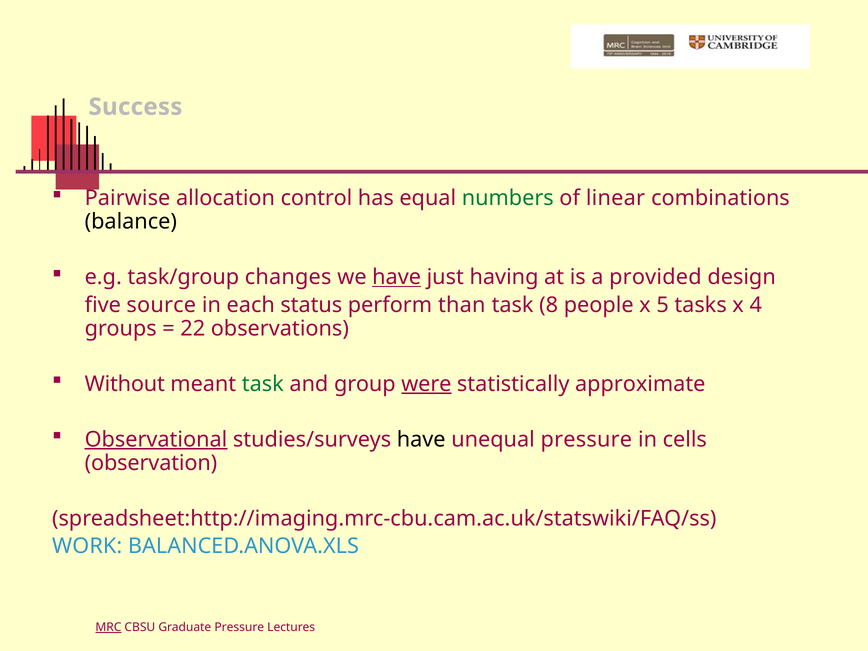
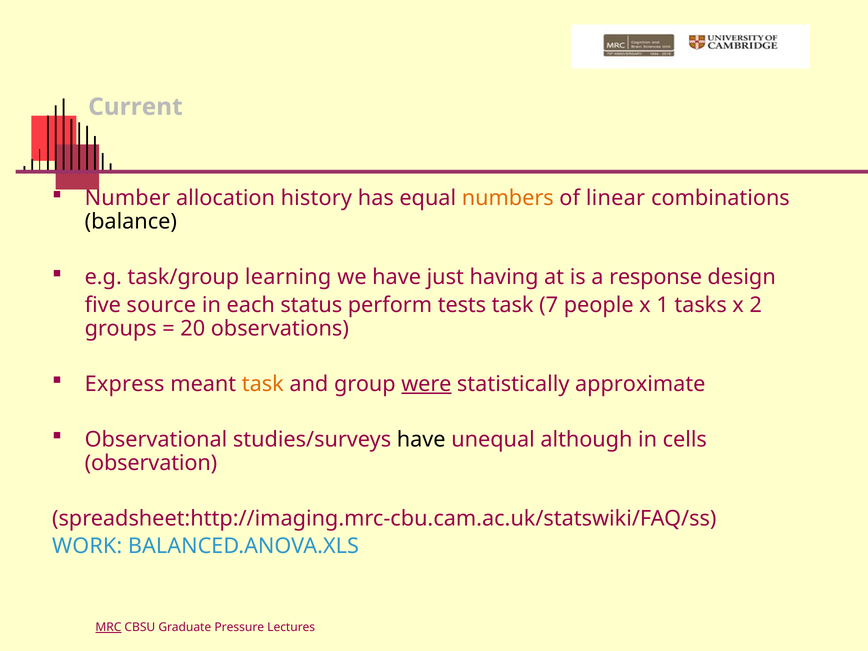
Success: Success -> Current (135, 107)
Pairwise: Pairwise -> Number (127, 198)
control: control -> history (316, 198)
numbers colour: green -> orange (508, 198)
changes: changes -> learning (288, 277)
have underline: present -> none (397, 277)
provided: provided -> response (656, 277)
than: than -> tests (462, 305)
8: 8 -> 7 (549, 305)
5: 5 -> 1 (663, 305)
4: 4 -> 2 (756, 305)
22: 22 -> 20 (193, 328)
Without: Without -> Express (125, 384)
task colour: green -> orange (263, 384)
Observational underline: present -> none (156, 439)
unequal pressure: pressure -> although (586, 439)
